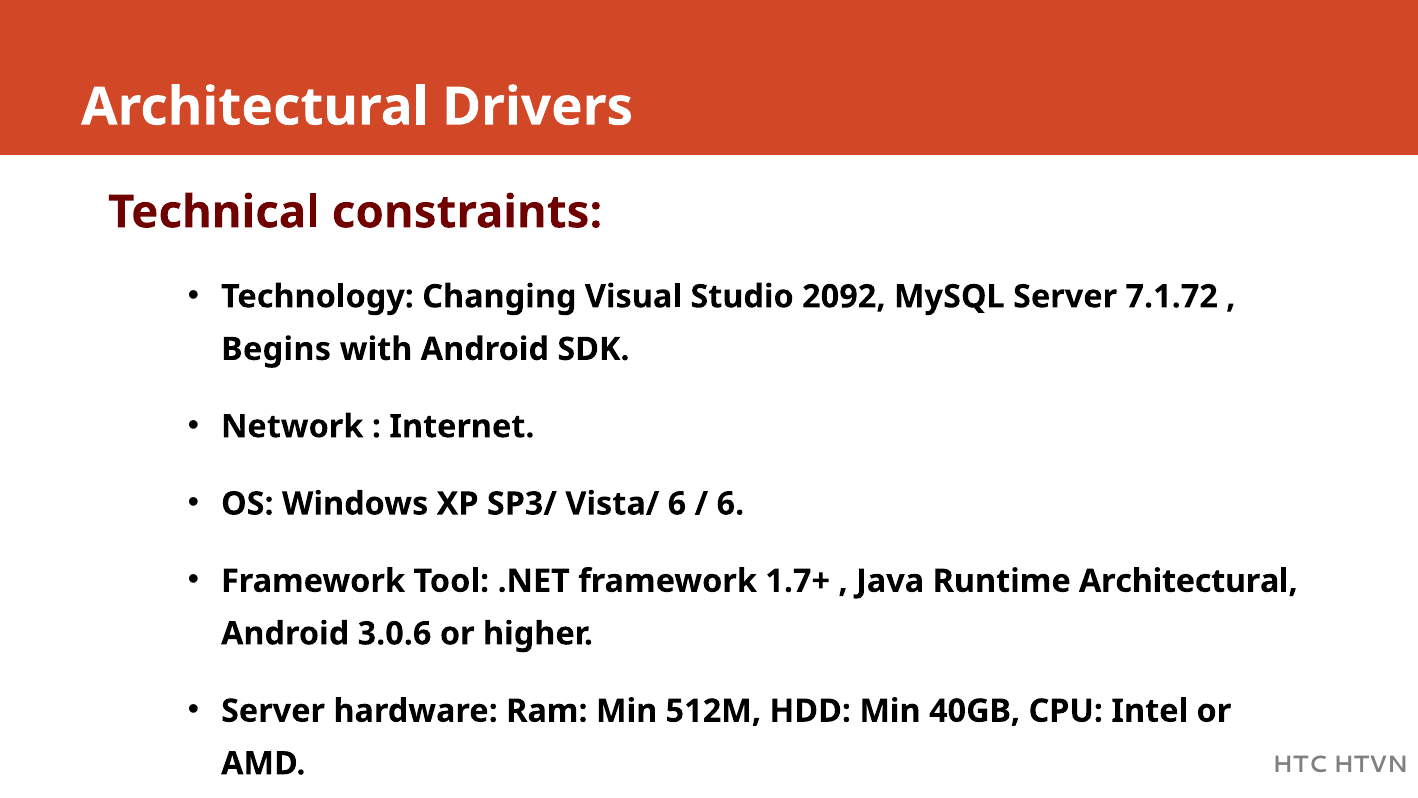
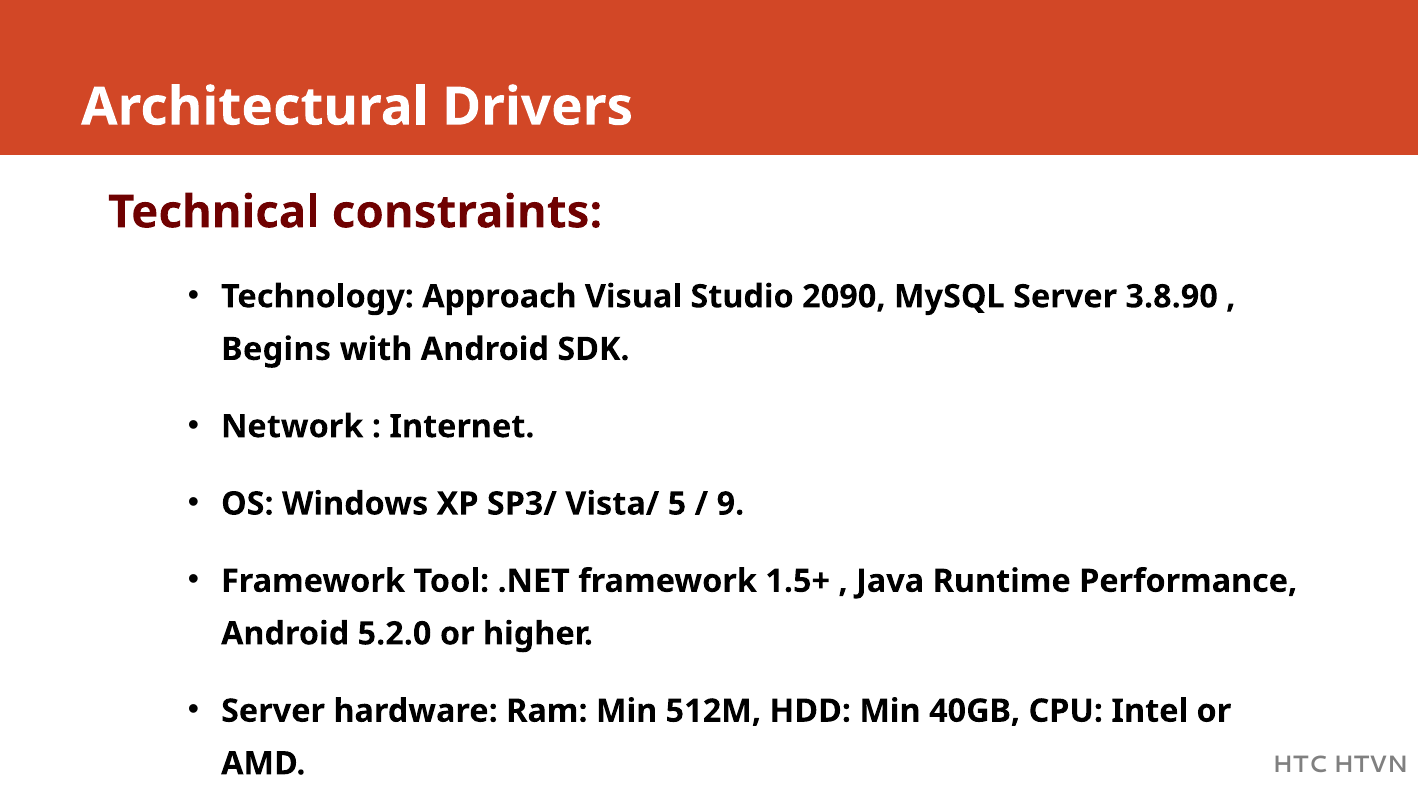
Changing: Changing -> Approach (499, 297)
2092: 2092 -> 2090 (844, 297)
7.1.72: 7.1.72 -> 3.8.90 (1172, 297)
Vista/ 6: 6 -> 5 (677, 504)
6: 6 -> 9 (730, 504)
1.7+: 1.7+ -> 1.5+ (798, 581)
Runtime Architectural: Architectural -> Performance (1188, 581)
3.0.6: 3.0.6 -> 5.2.0 (395, 633)
